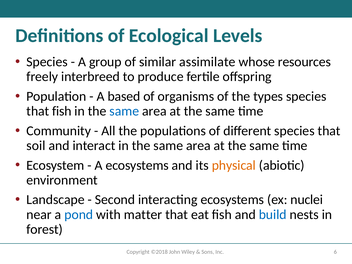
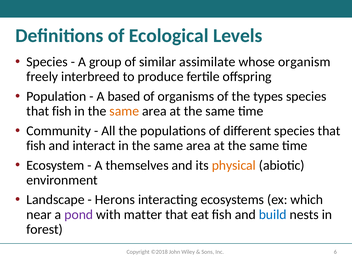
resources: resources -> organism (304, 62)
same colour: blue -> orange (124, 111)
soil: soil -> fish (36, 146)
A ecosystems: ecosystems -> themselves (137, 165)
Second: Second -> Herons (115, 200)
nuclei: nuclei -> which (307, 200)
pond colour: blue -> purple (79, 214)
